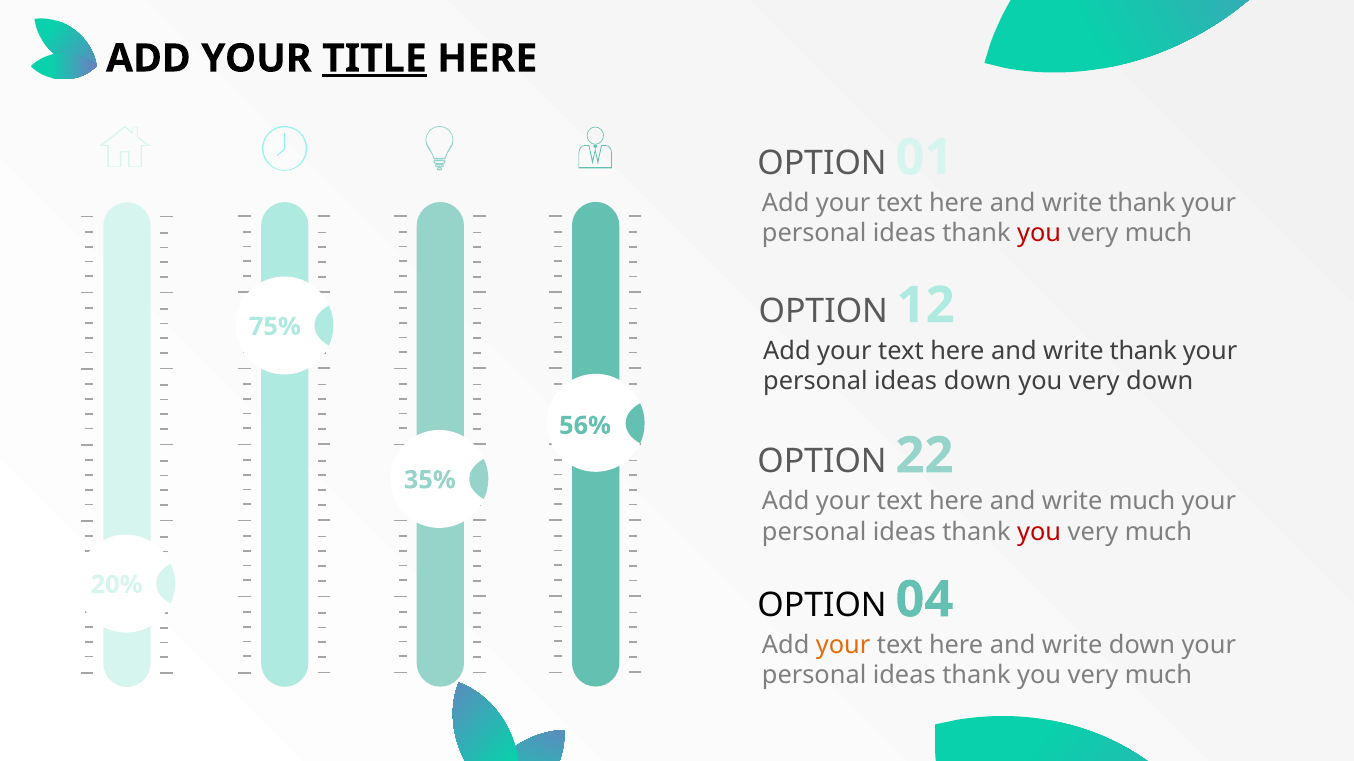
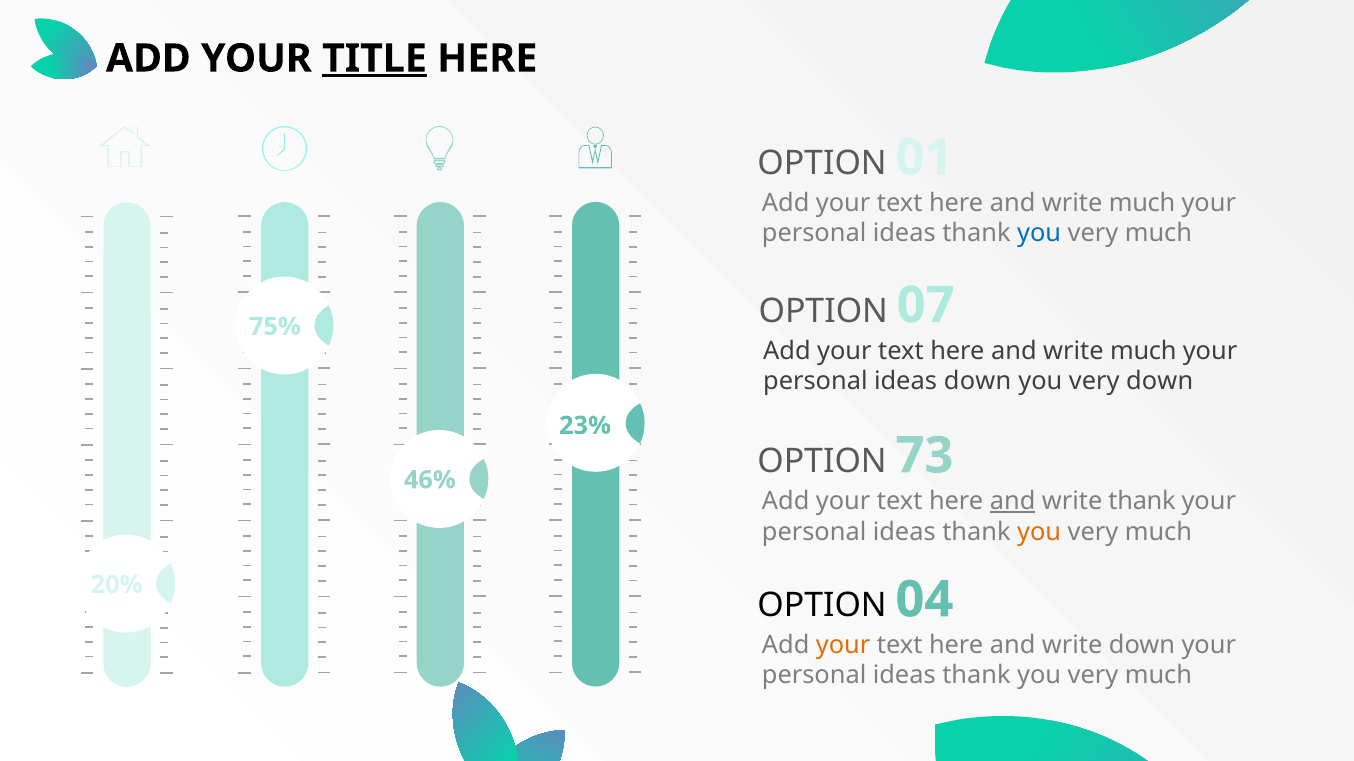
thank: thank -> much (1142, 203)
you colour: red -> blue (1039, 234)
12: 12 -> 07 (926, 305)
thank: thank -> much (1143, 351)
56%: 56% -> 23% (585, 426)
22: 22 -> 73 (924, 456)
35%: 35% -> 46% (430, 480)
and underline: none -> present (1013, 501)
write much: much -> thank (1142, 501)
you colour: red -> orange (1039, 532)
